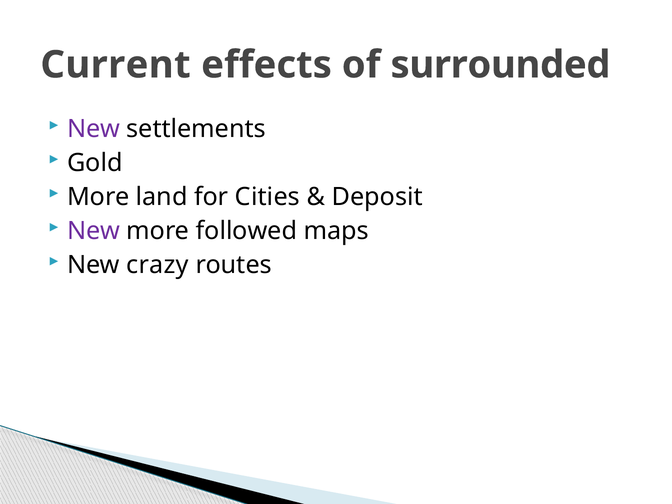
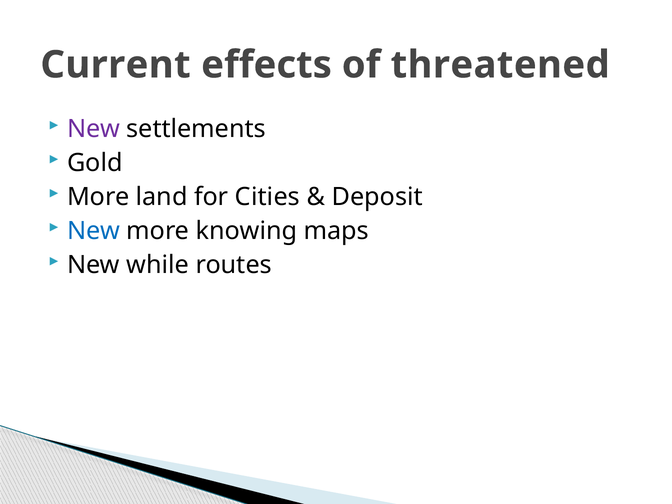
surrounded: surrounded -> threatened (500, 65)
New colour: purple -> blue (94, 231)
followed: followed -> knowing (246, 231)
crazy: crazy -> while (158, 265)
